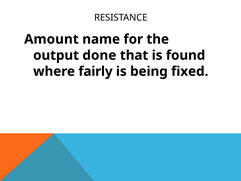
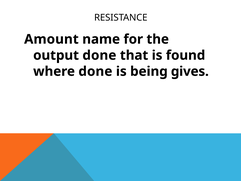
where fairly: fairly -> done (95, 71)
fixed: fixed -> gives (190, 71)
